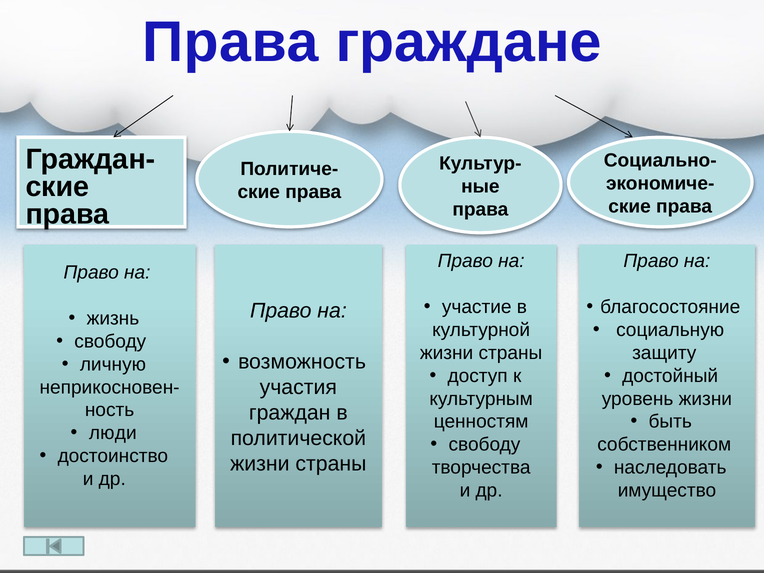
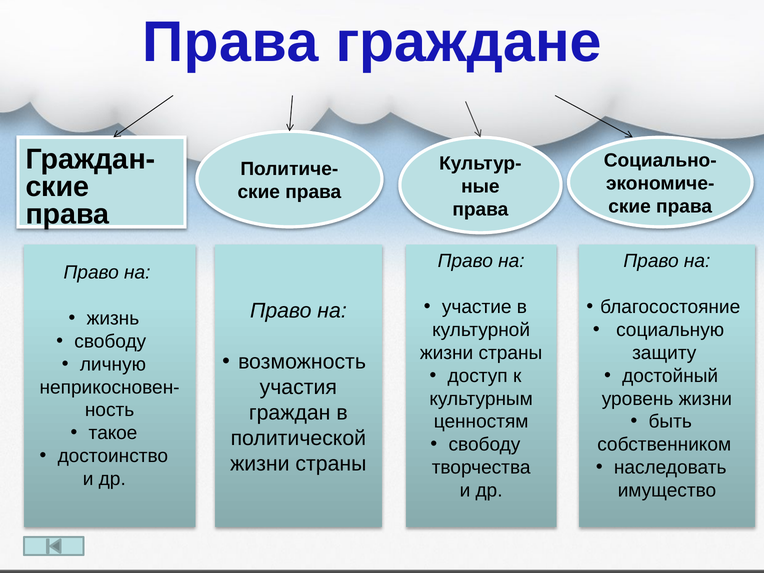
люди: люди -> такое (113, 433)
